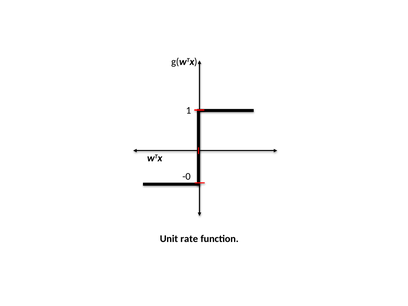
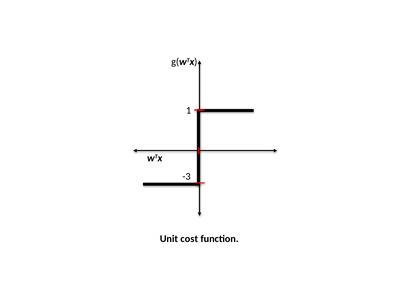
-0: -0 -> -3 (186, 176)
rate: rate -> cost (189, 239)
